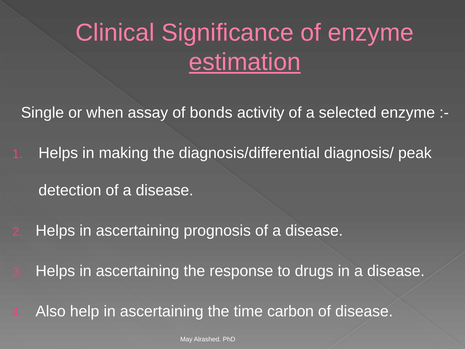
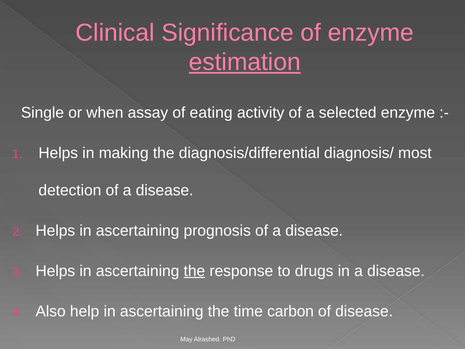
bonds: bonds -> eating (211, 113)
peak: peak -> most (415, 153)
the underline: none -> present (194, 271)
